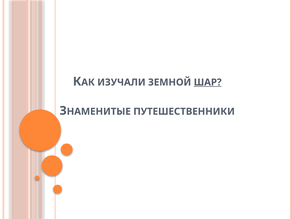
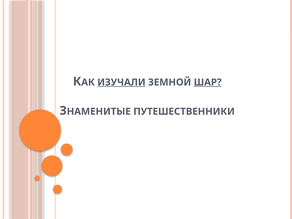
ИЗУЧАЛИ underline: none -> present (121, 82)
